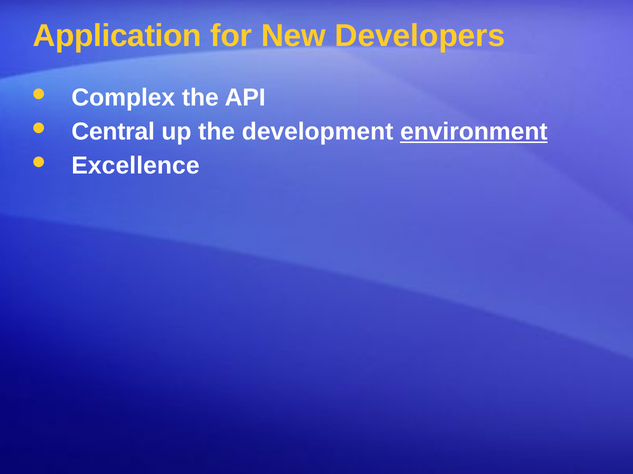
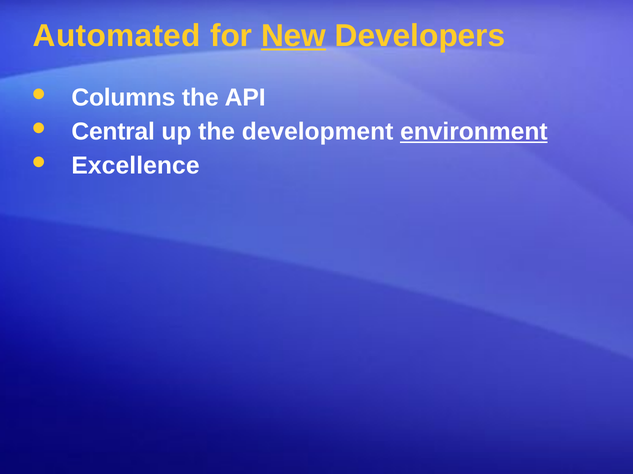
Application: Application -> Automated (117, 36)
New underline: none -> present (294, 36)
Complex: Complex -> Columns (123, 98)
